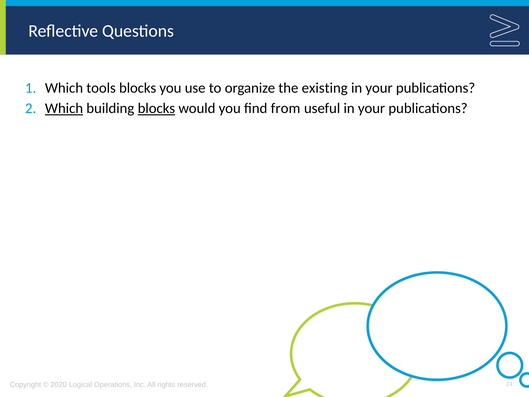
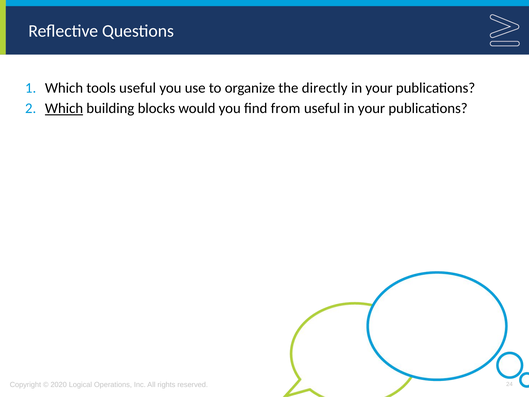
tools blocks: blocks -> useful (138, 88)
existing: existing -> directly (325, 88)
blocks underline: present -> none (156, 108)
